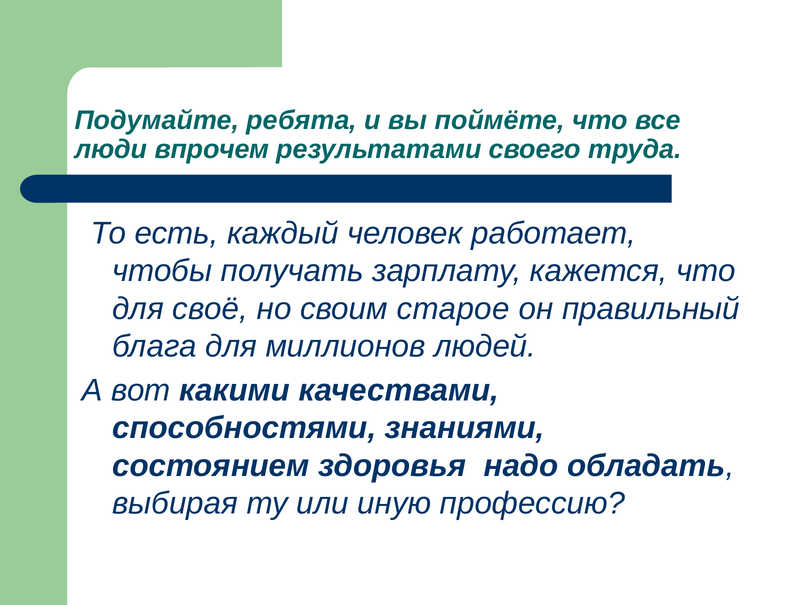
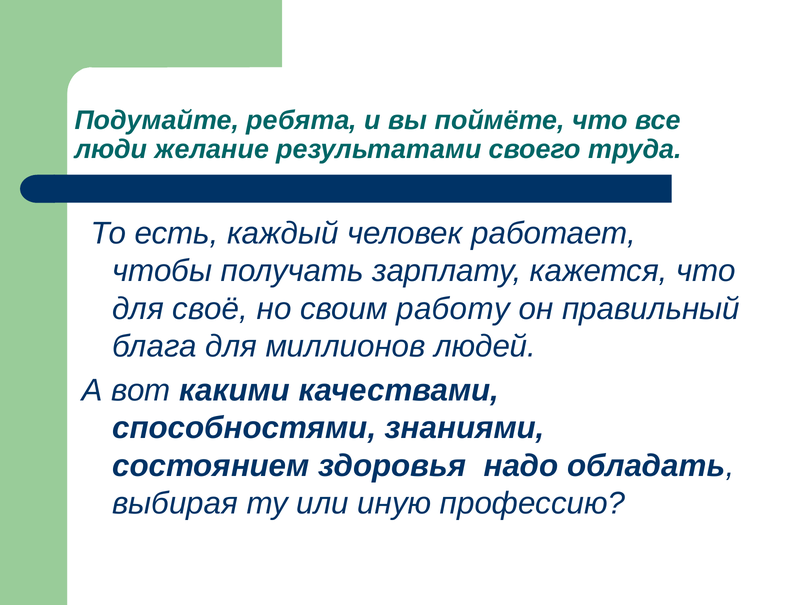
впрочем: впрочем -> желание (212, 149)
старое: старое -> работу (453, 309)
